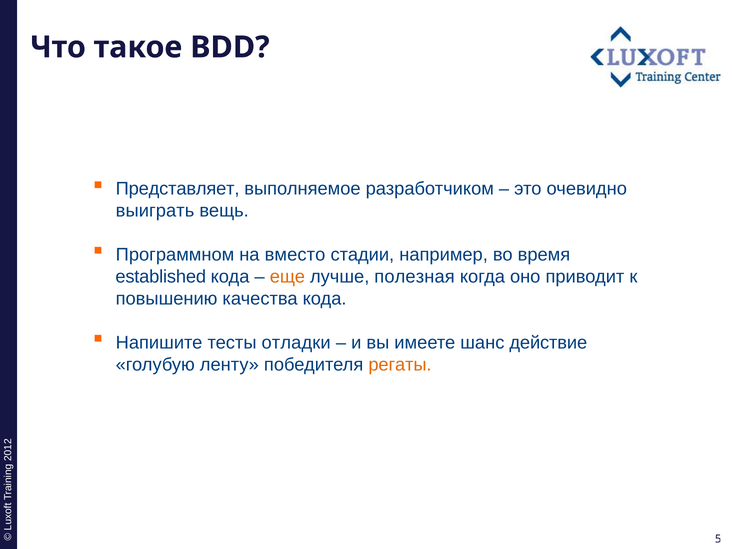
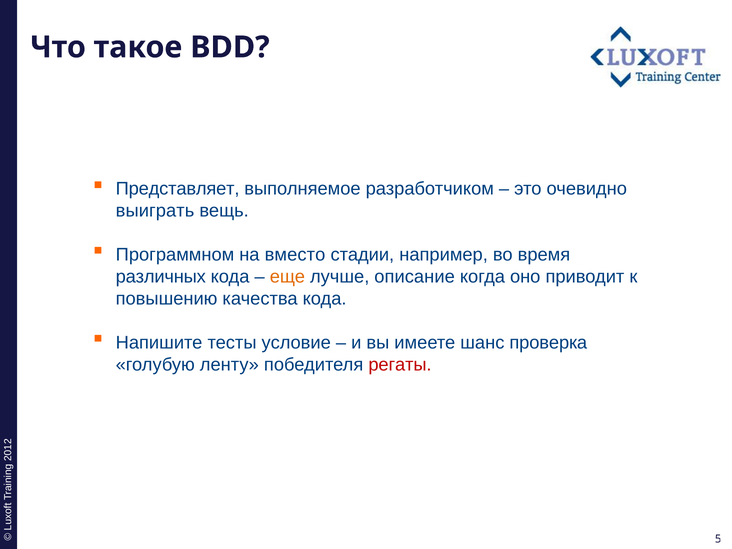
established: established -> различных (161, 277)
полезная: полезная -> описание (415, 277)
отладки: отладки -> условие (296, 343)
действие: действие -> проверка (548, 343)
регаты colour: orange -> red (400, 365)
